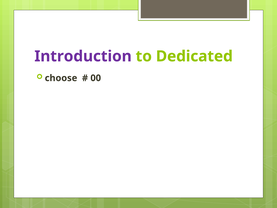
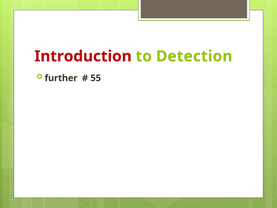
Introduction colour: purple -> red (83, 56)
Dedicated: Dedicated -> Detection (194, 56)
choose: choose -> further (61, 78)
00: 00 -> 55 (96, 78)
